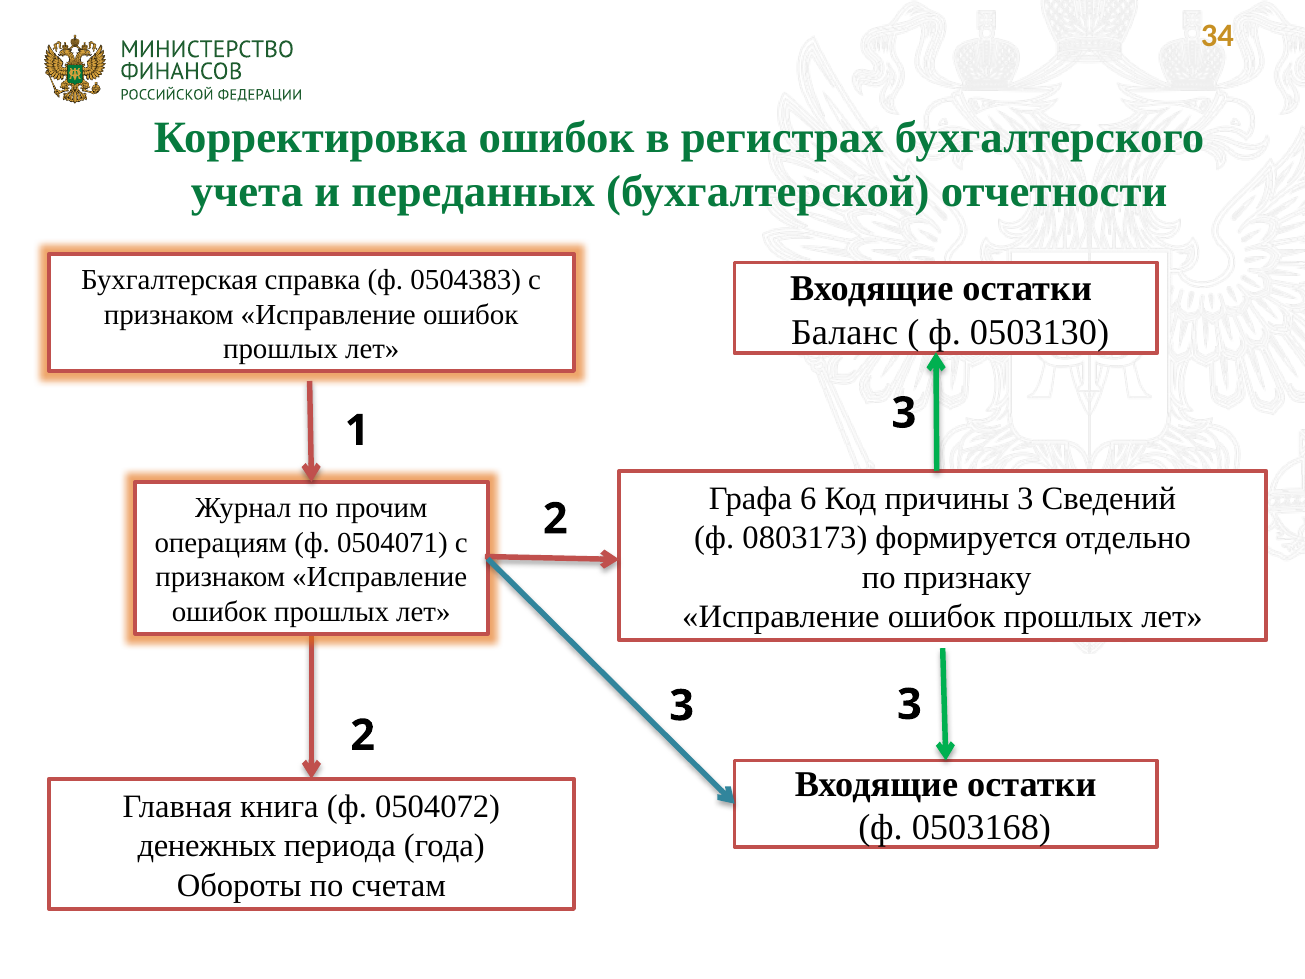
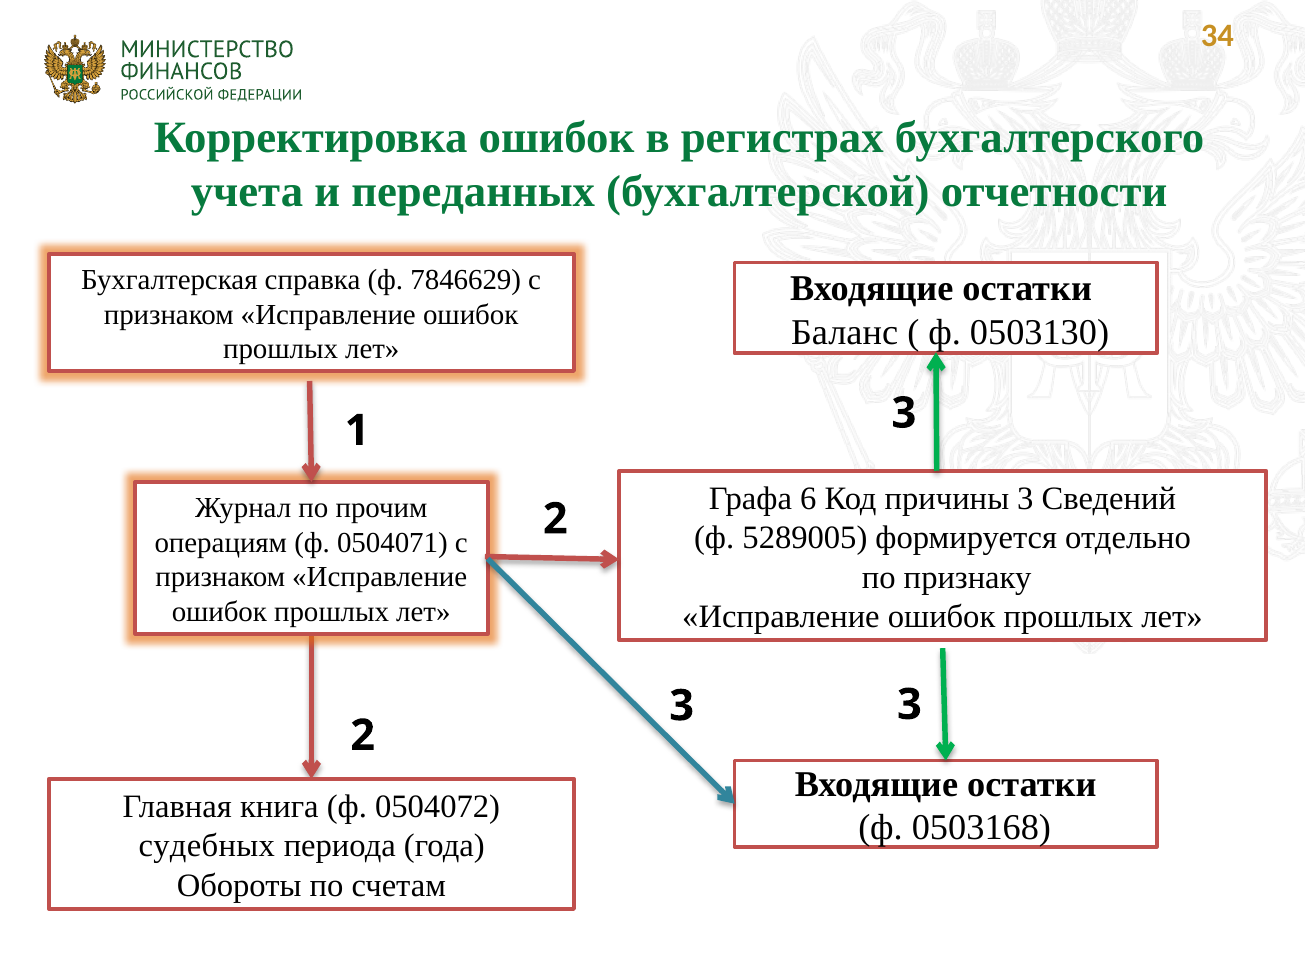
0504383: 0504383 -> 7846629 (466, 280)
0803173: 0803173 -> 5289005 (805, 538)
денежных: денежных -> судебных (207, 846)
